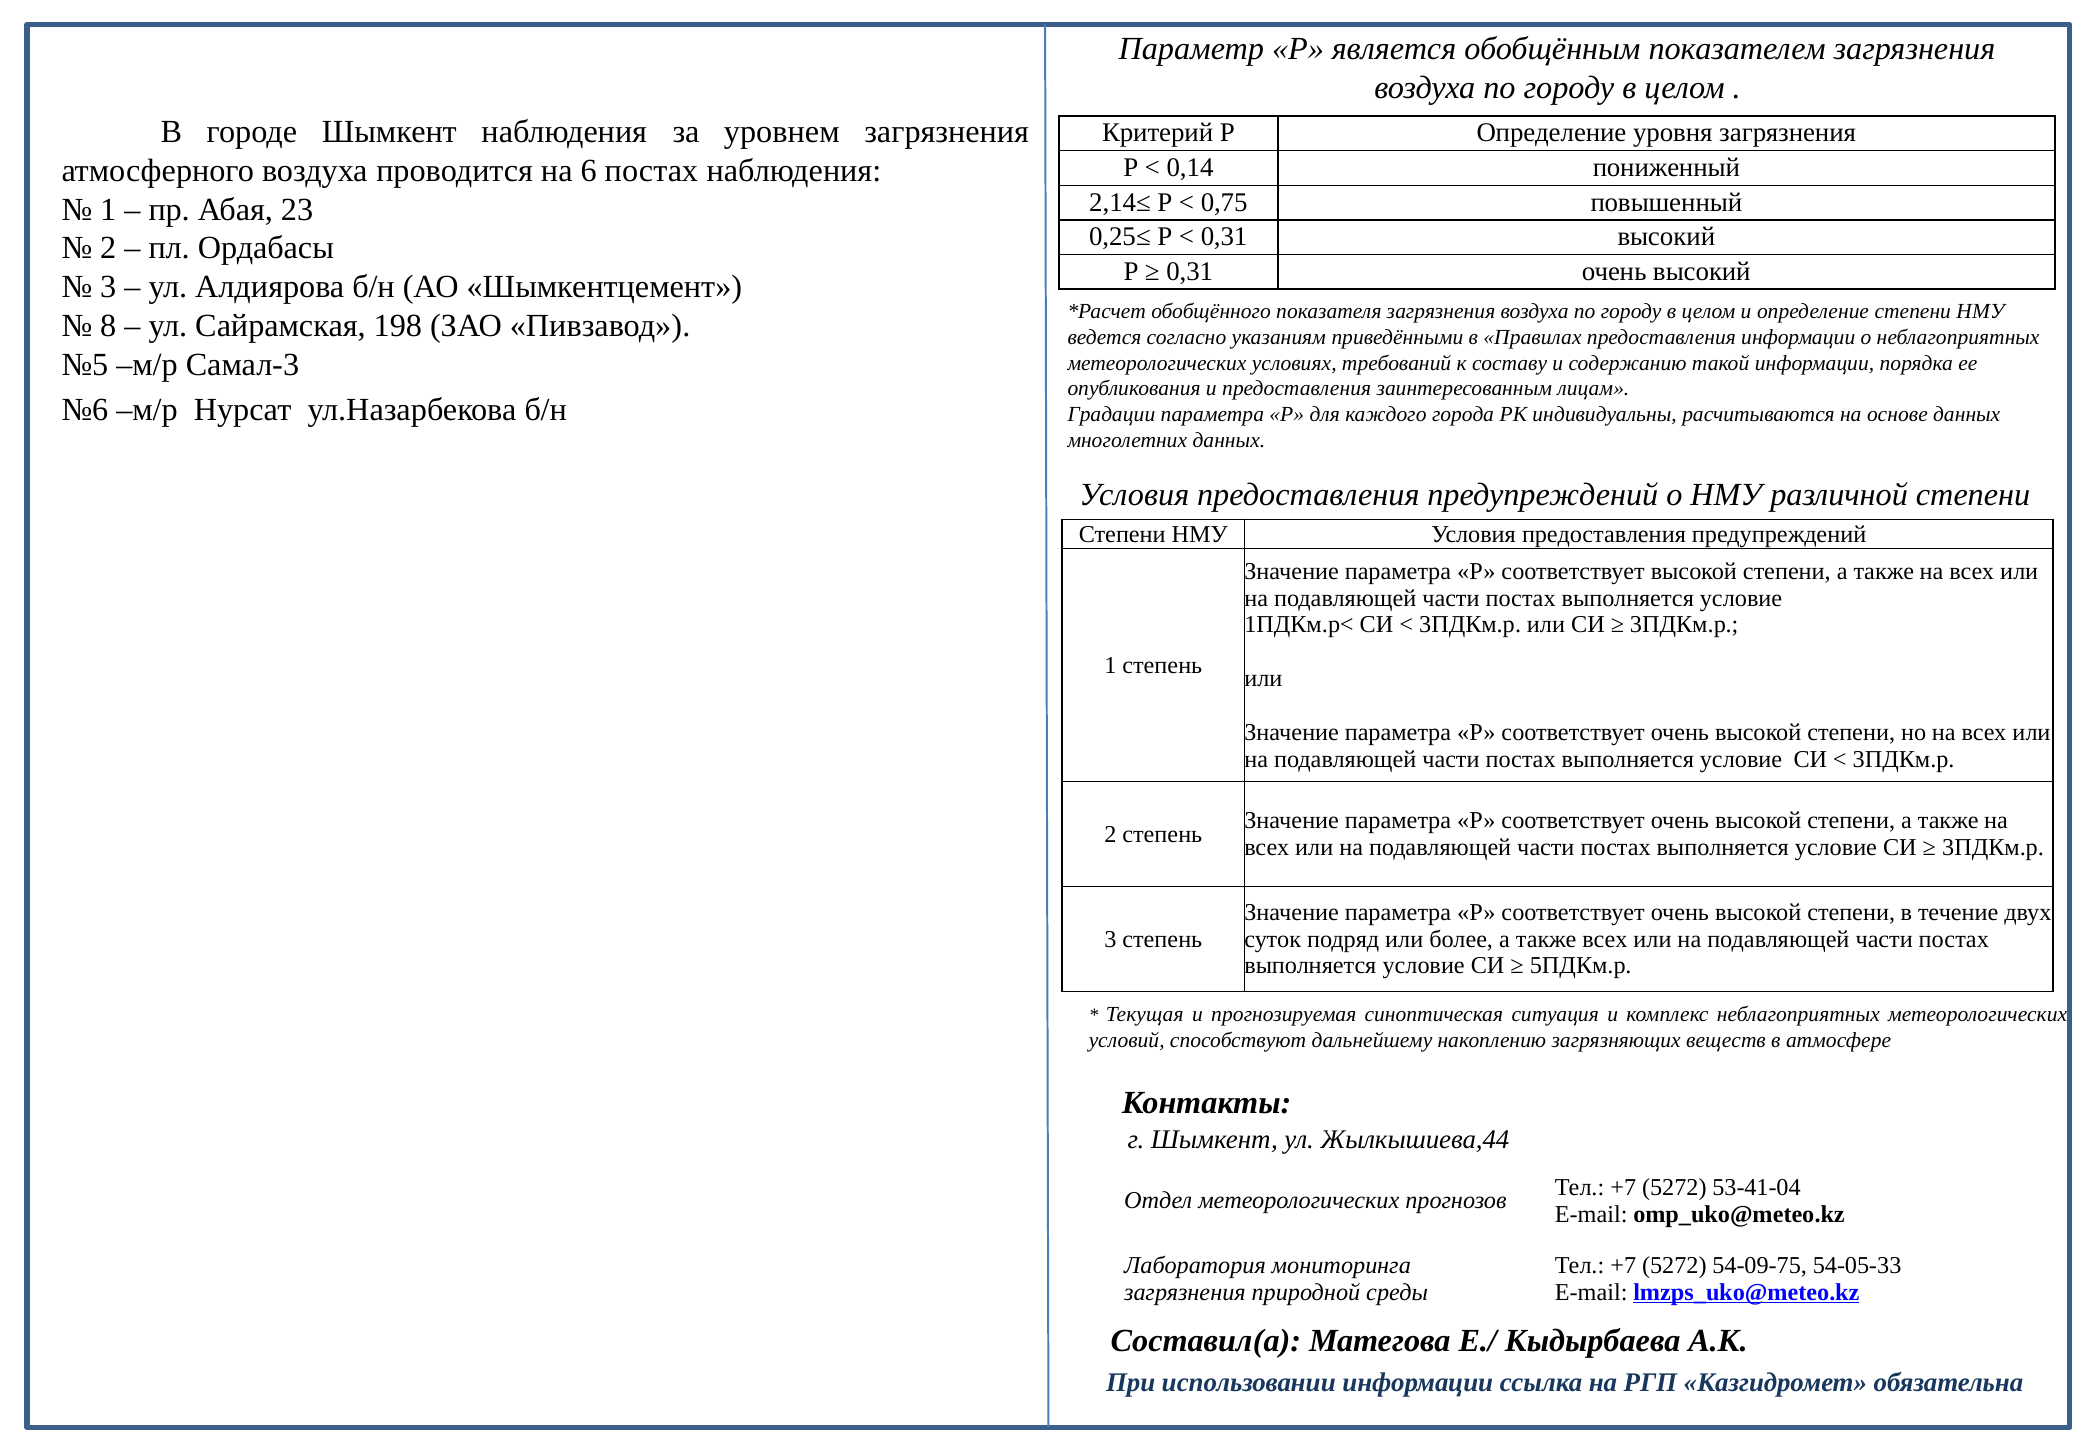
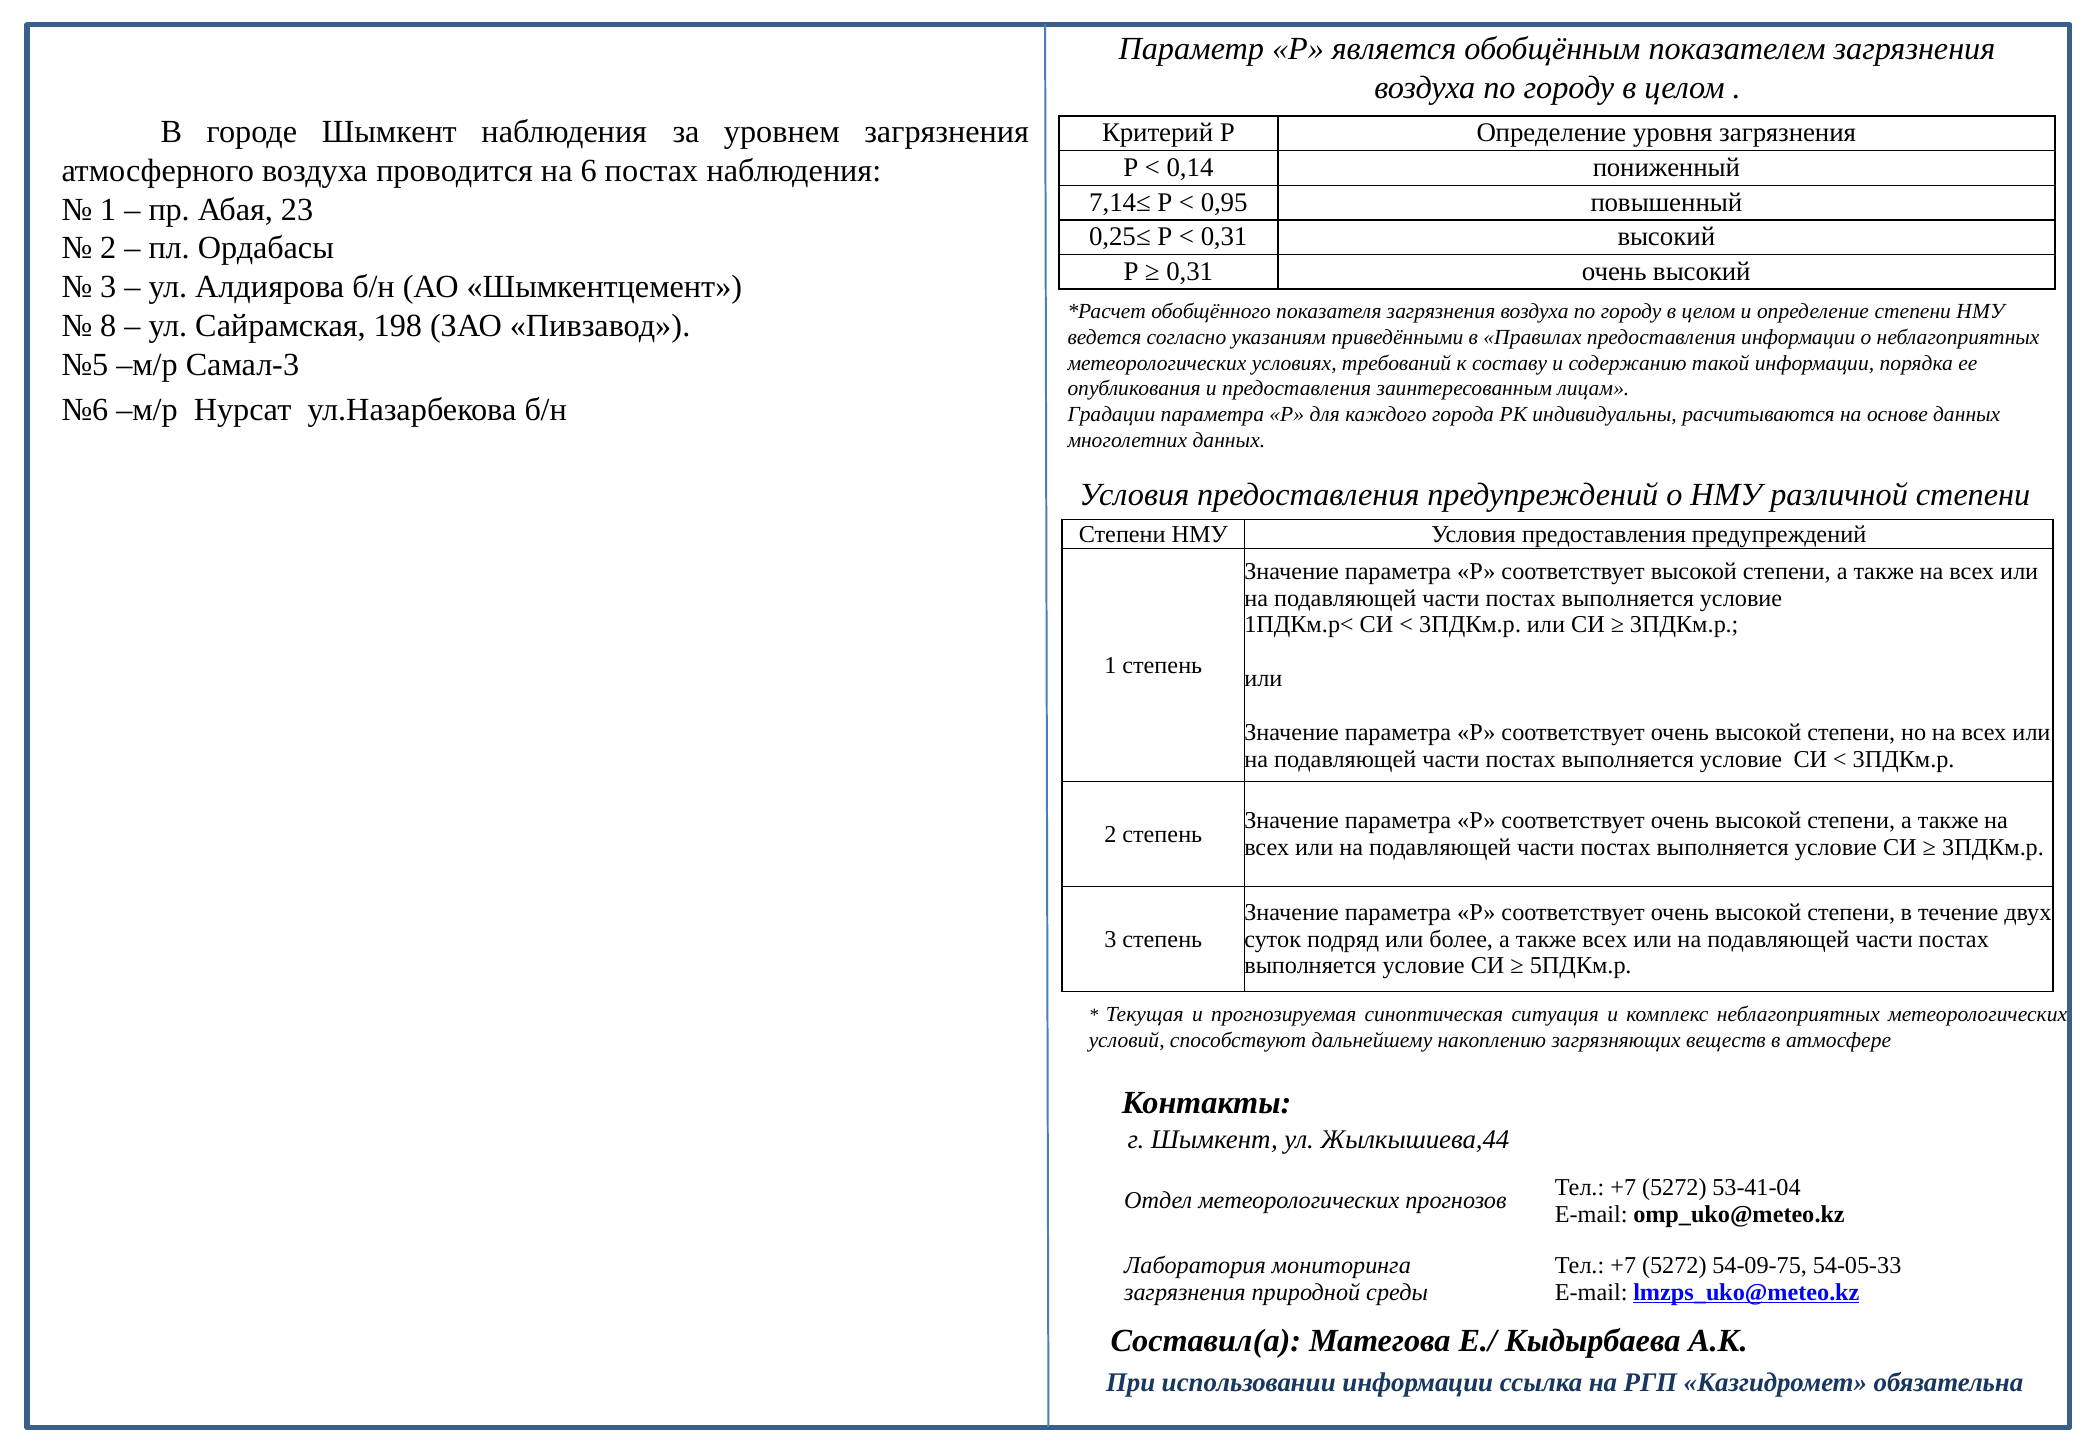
2,14≤: 2,14≤ -> 7,14≤ (1120, 202)
0,75: 0,75 -> 0,95 (1224, 202)
